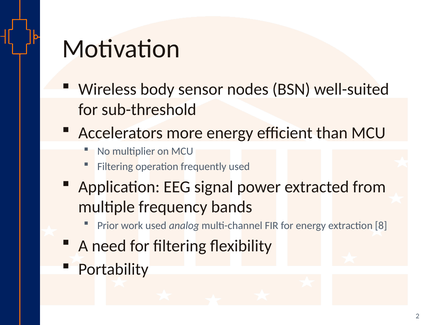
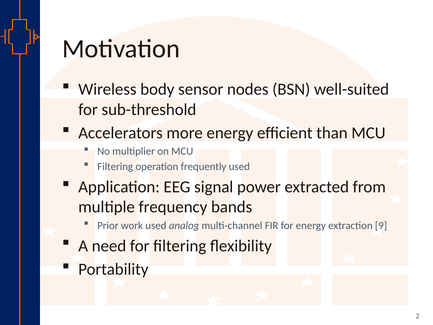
8: 8 -> 9 (381, 225)
